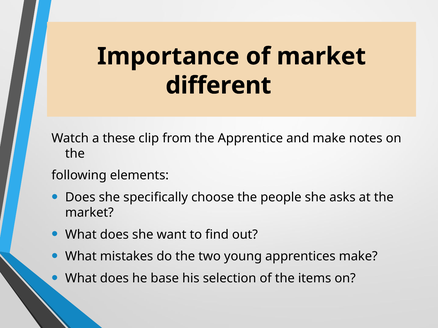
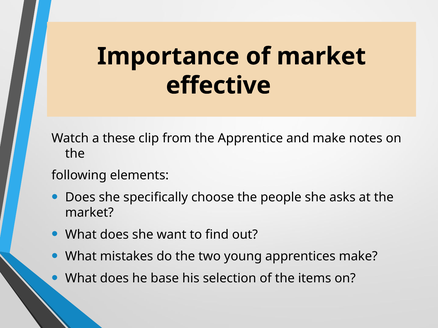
different: different -> effective (218, 86)
